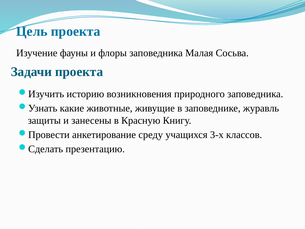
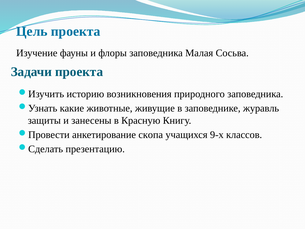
среду: среду -> скопа (151, 135)
3-х: 3-х -> 9-х (217, 135)
